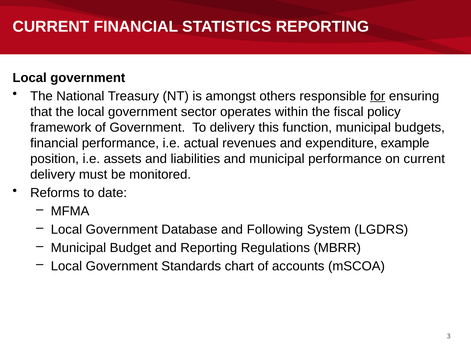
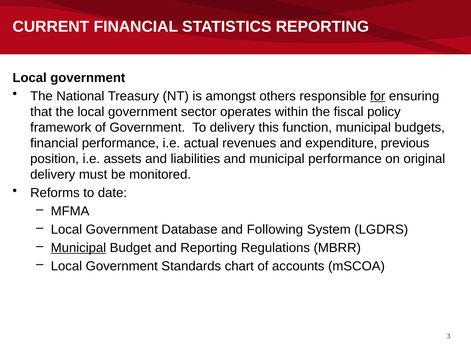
example: example -> previous (405, 143)
on current: current -> original (424, 159)
Municipal underline: none -> present (78, 248)
